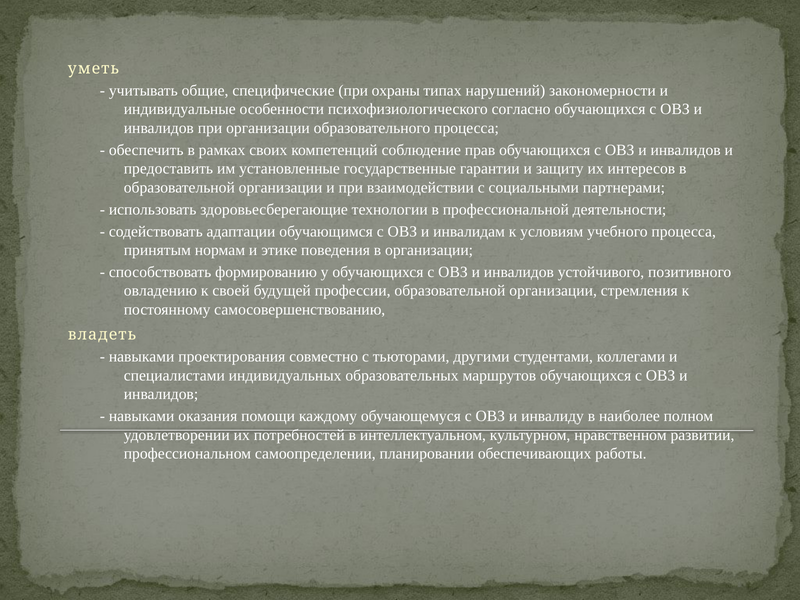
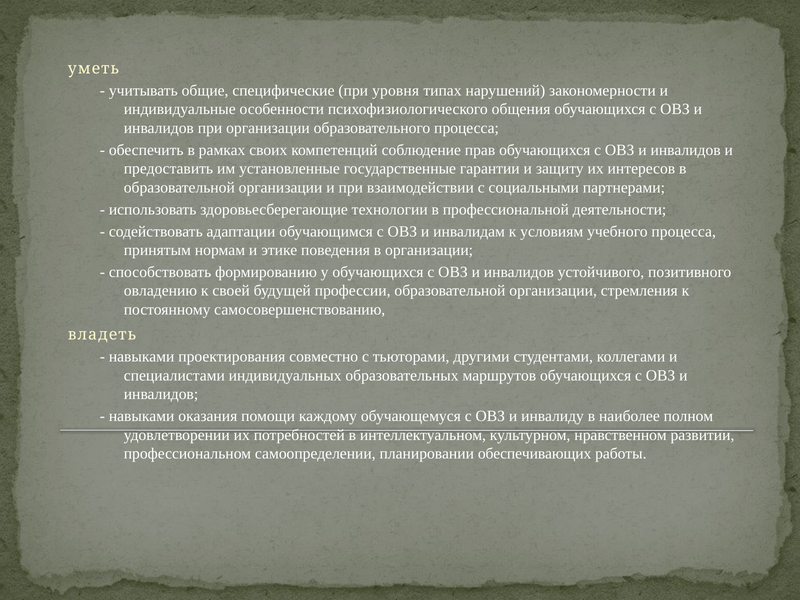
охраны: охраны -> уровня (396, 91)
согласно: согласно -> общения (521, 109)
